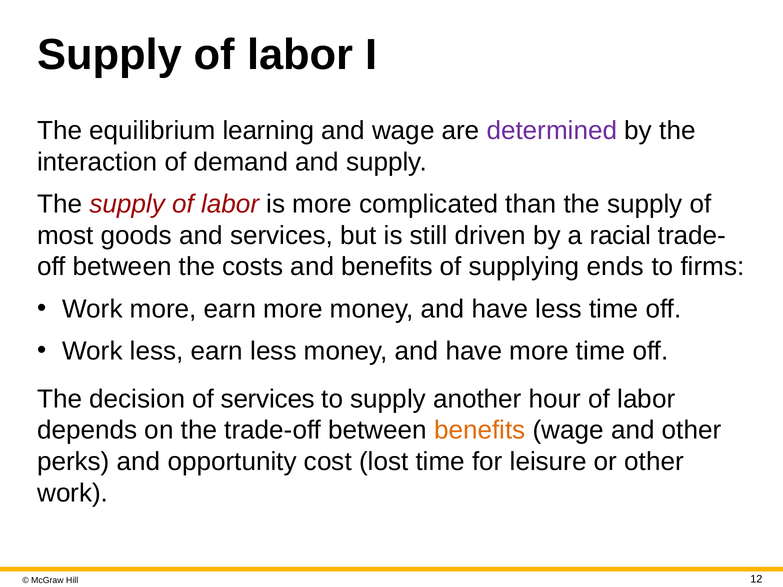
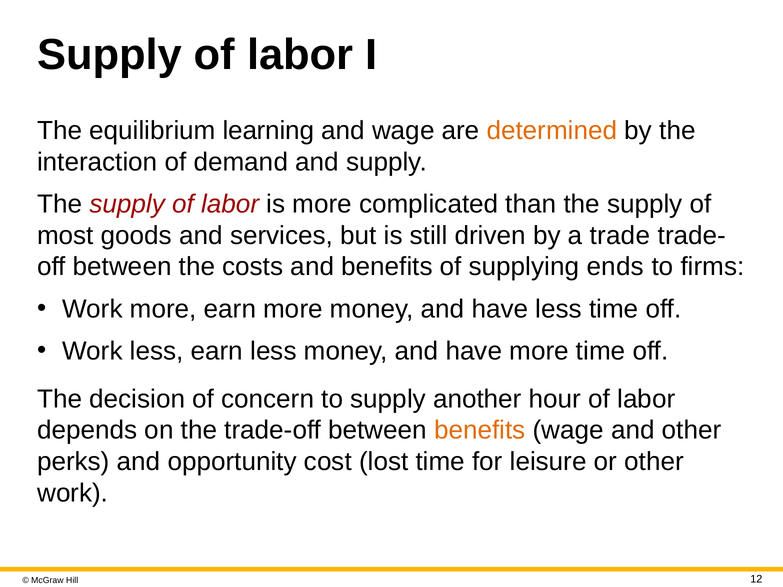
determined colour: purple -> orange (552, 131)
racial: racial -> trade (620, 236)
of services: services -> concern (268, 399)
